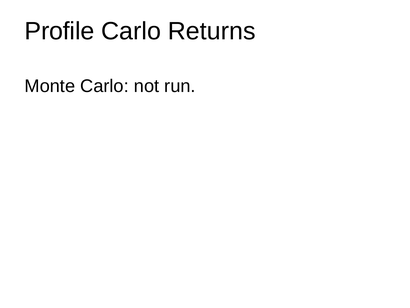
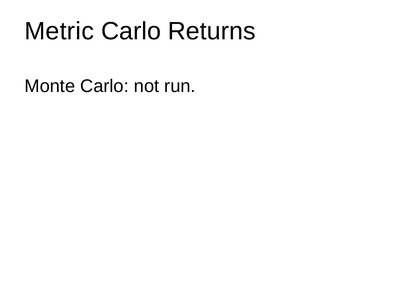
Profile: Profile -> Metric (59, 31)
